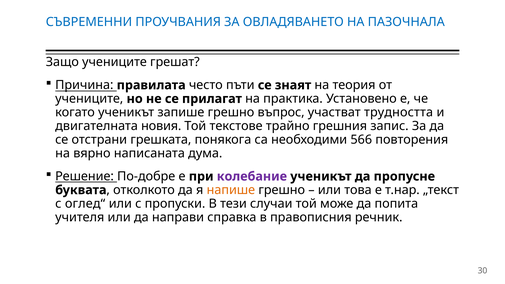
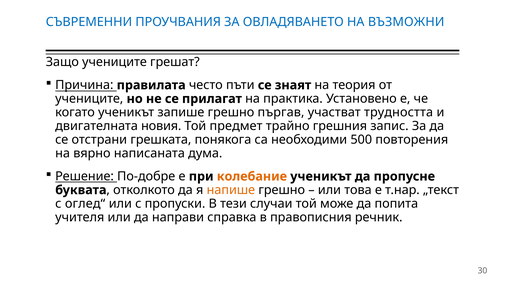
ПАЗОЧНАЛА: ПАЗОЧНАЛА -> ВЪЗМОЖНИ (406, 22)
въпрос: въпрос -> пъргав (281, 112)
текстове: текстове -> предмет (236, 126)
566: 566 -> 500 (361, 140)
колебание colour: purple -> orange (252, 176)
